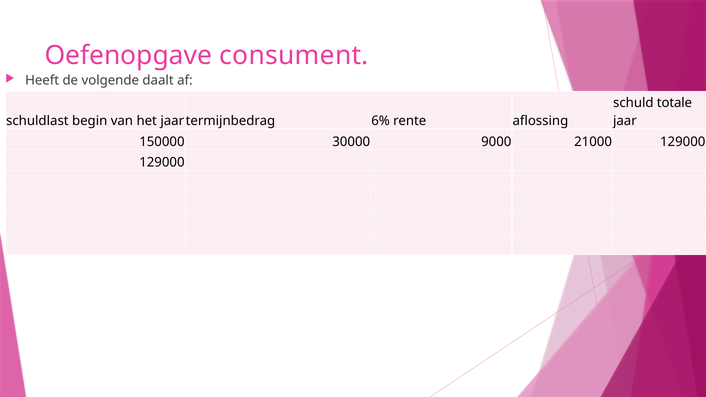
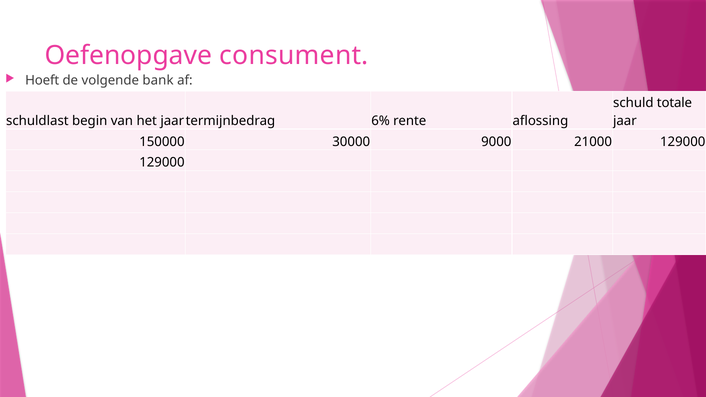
Heeft: Heeft -> Hoeft (42, 80)
daalt: daalt -> bank (158, 80)
